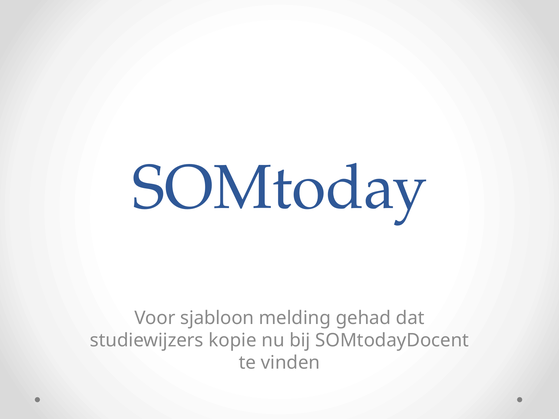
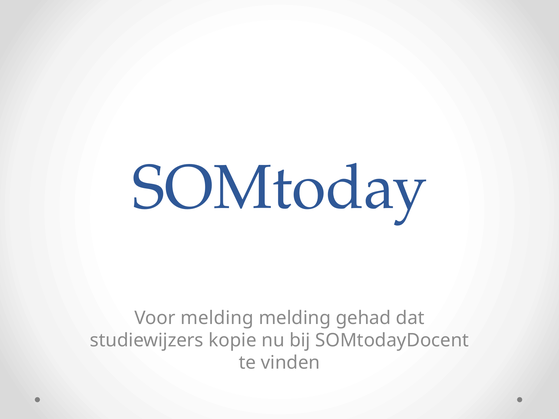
Voor sjabloon: sjabloon -> melding (217, 318)
